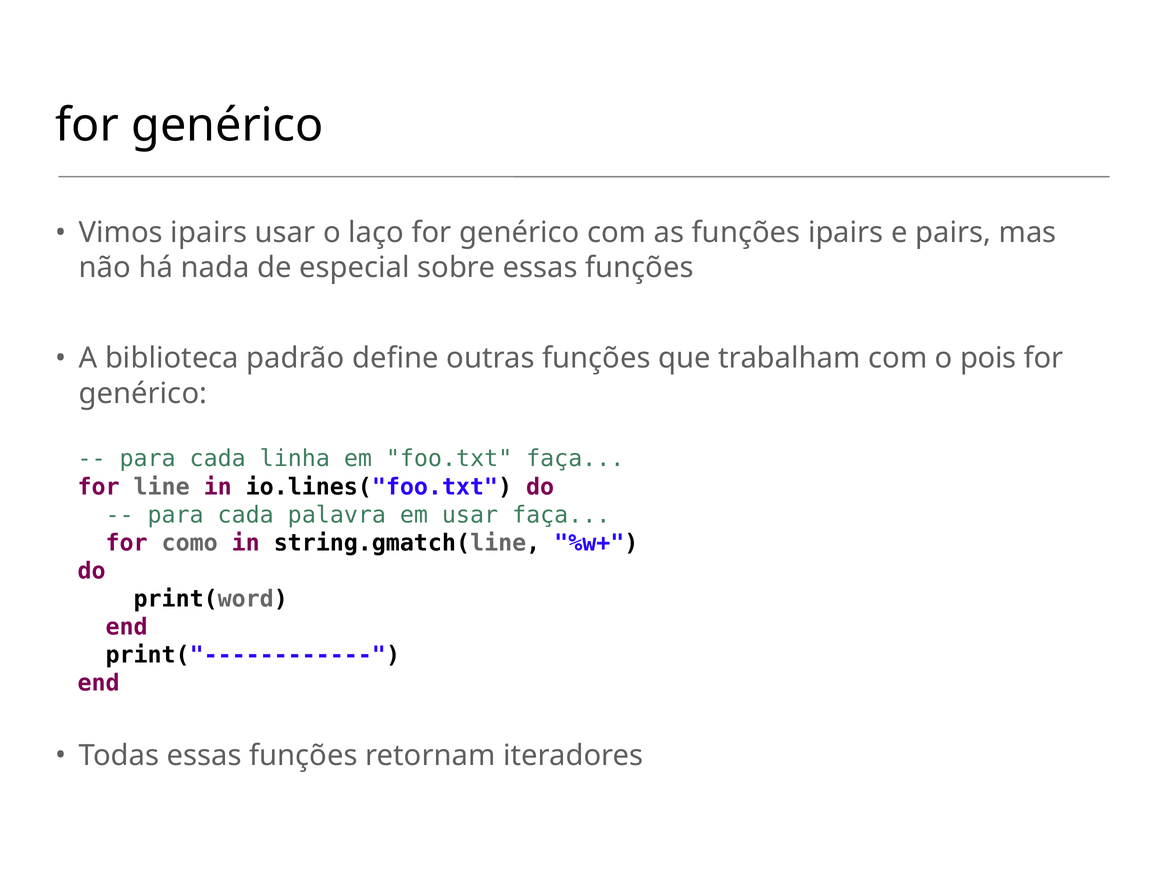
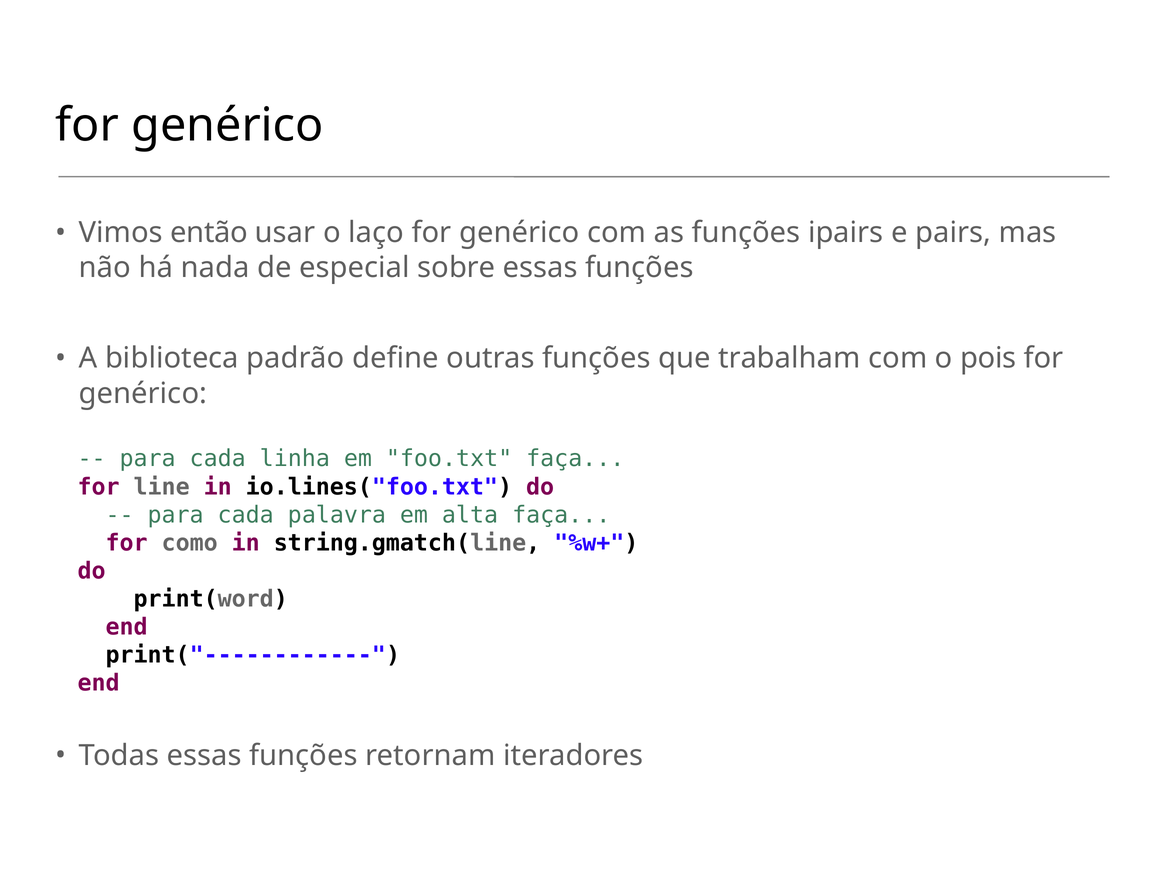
Vimos ipairs: ipairs -> então (209, 233)
em usar: usar -> alta (470, 515)
